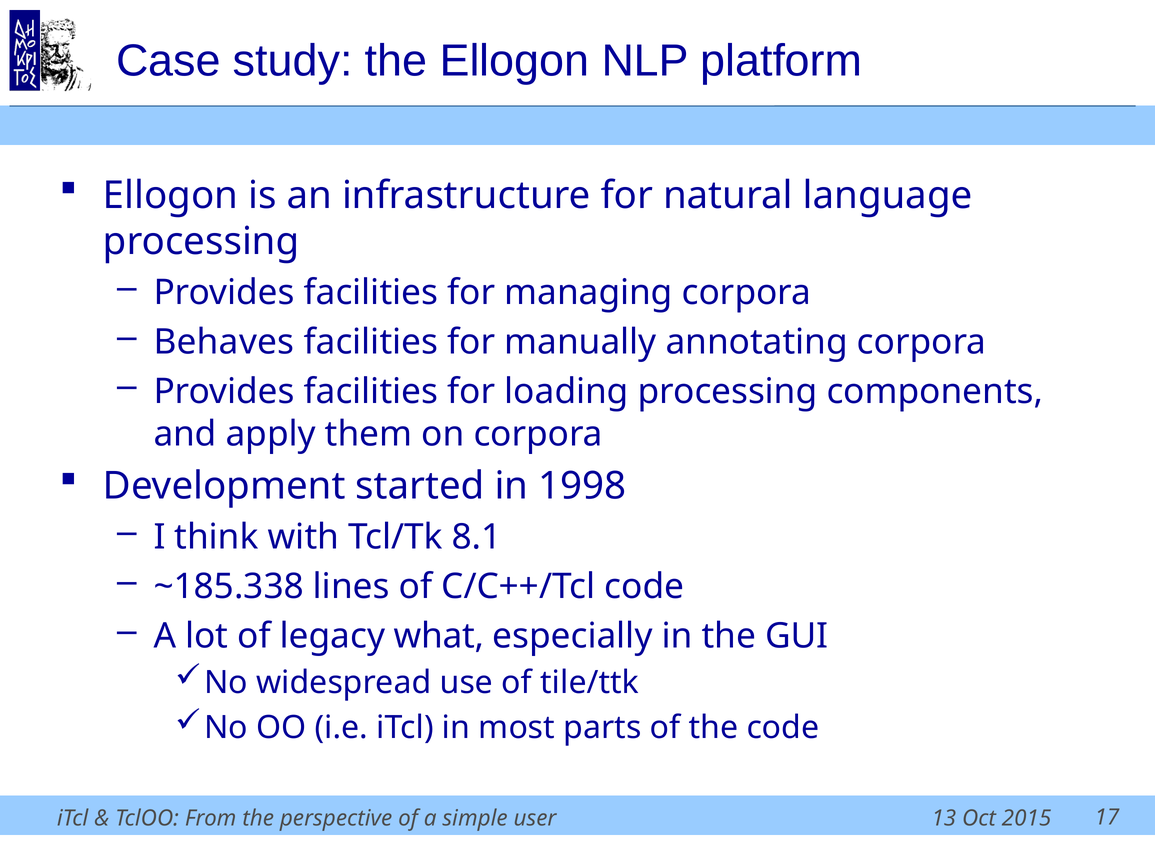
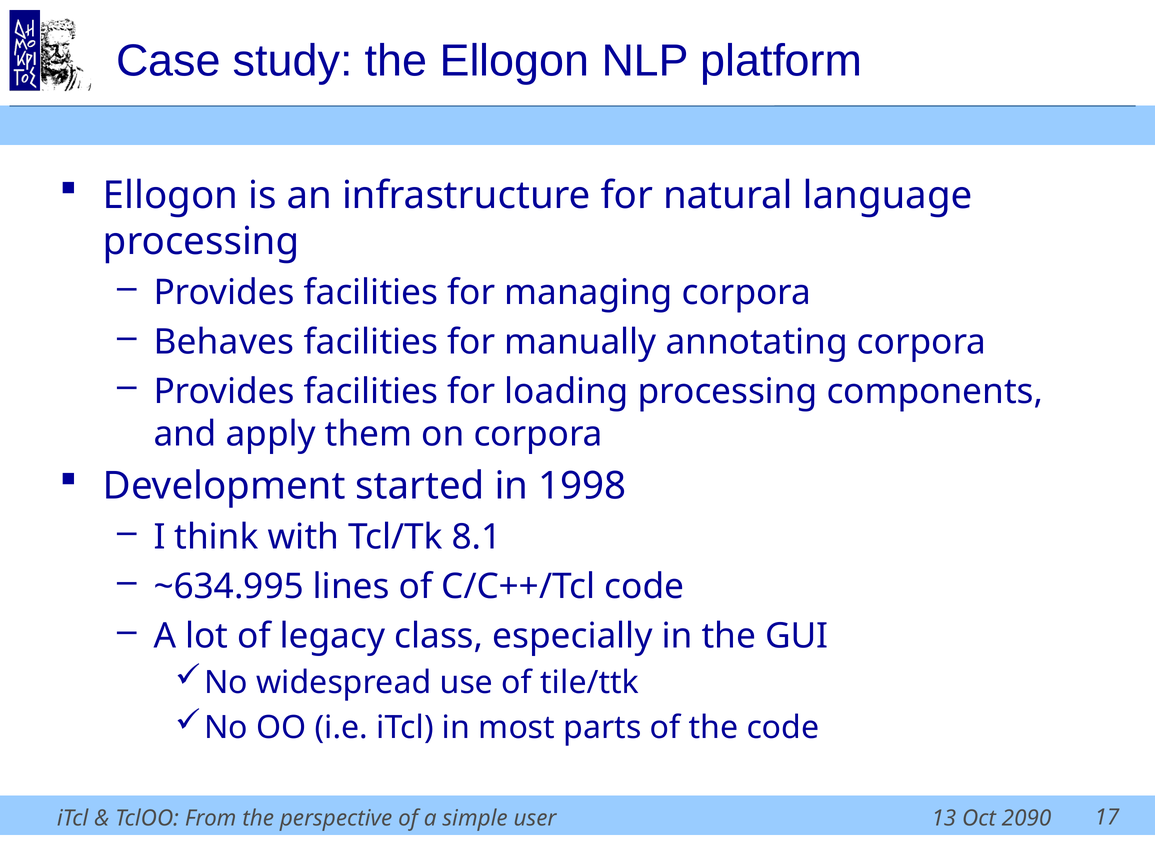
~185.338: ~185.338 -> ~634.995 (229, 586)
what: what -> class (439, 636)
2015: 2015 -> 2090 (1027, 818)
